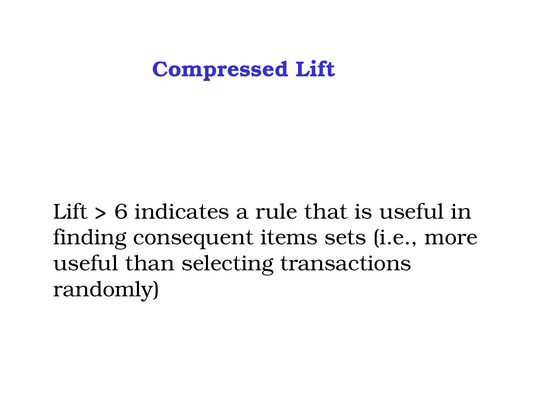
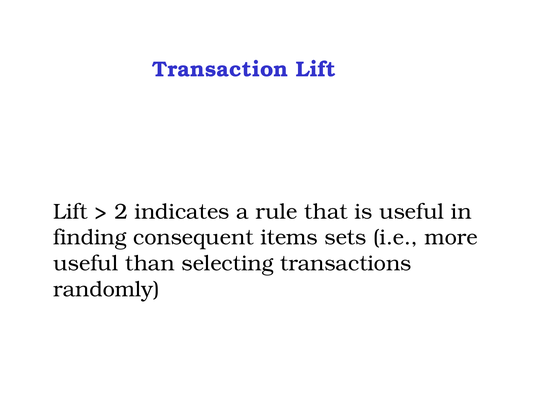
Compressed: Compressed -> Transaction (220, 70)
6: 6 -> 2 (121, 212)
